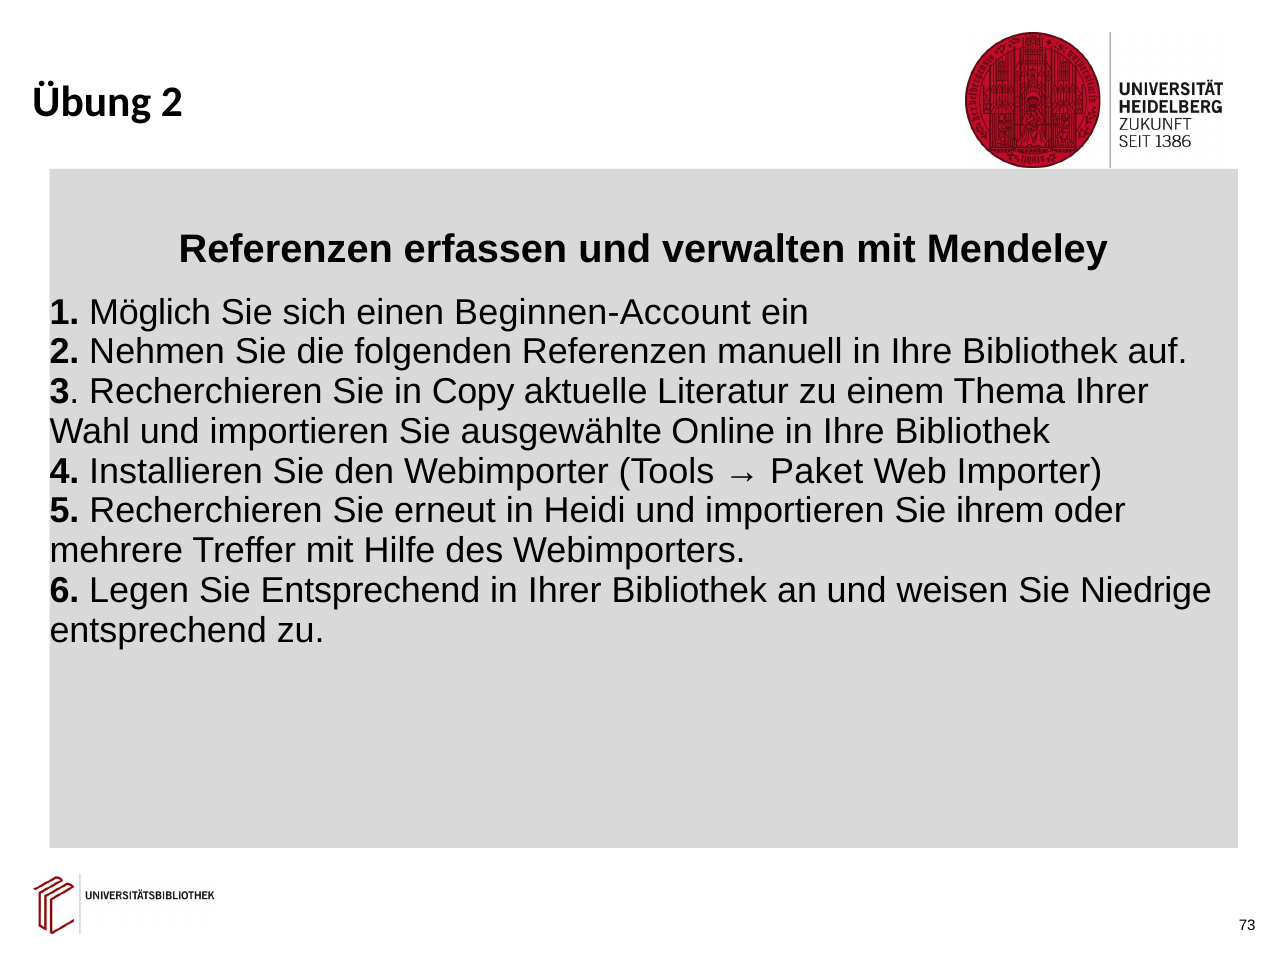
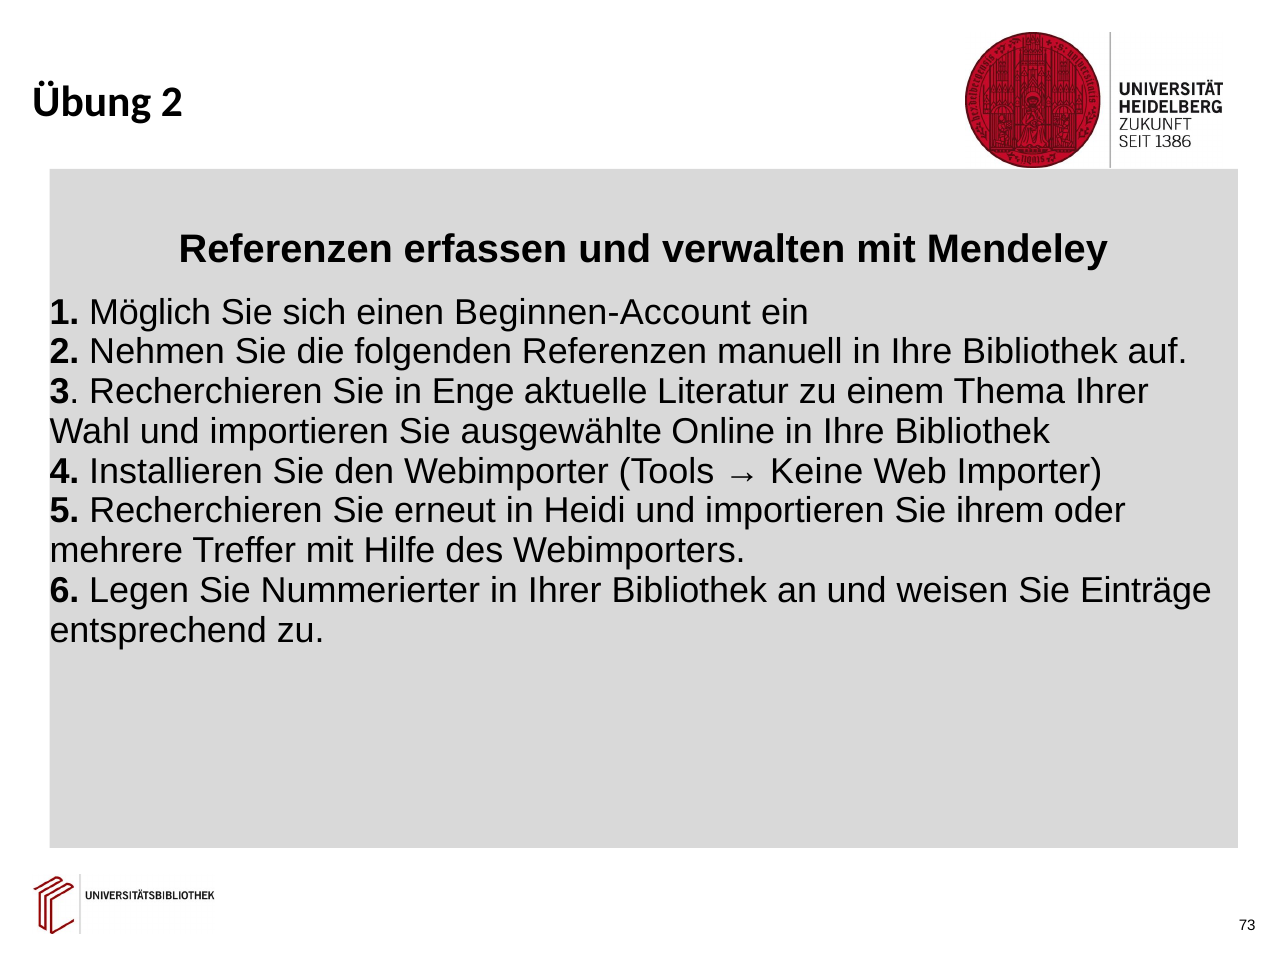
Copy: Copy -> Enge (473, 392)
Paket: Paket -> Keine (817, 471)
Sie Entsprechend: Entsprechend -> Nummerierter (370, 590)
Niedrige: Niedrige -> Einträge (1146, 590)
